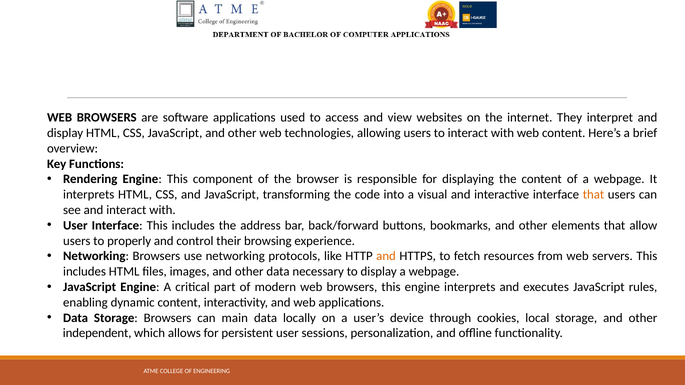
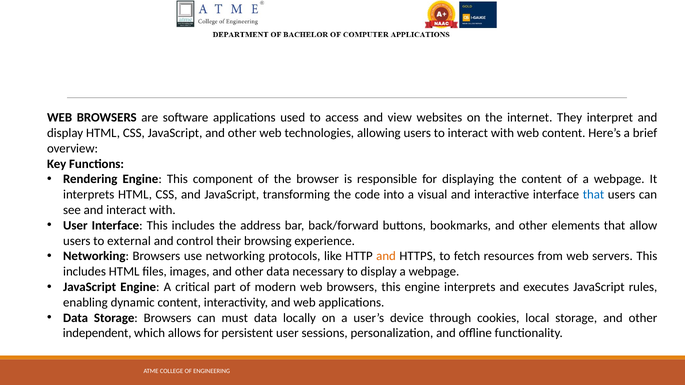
that colour: orange -> blue (593, 195)
properly: properly -> external (129, 241)
main: main -> must (235, 318)
